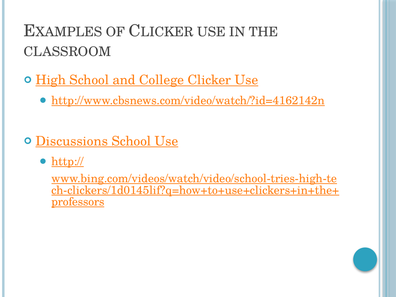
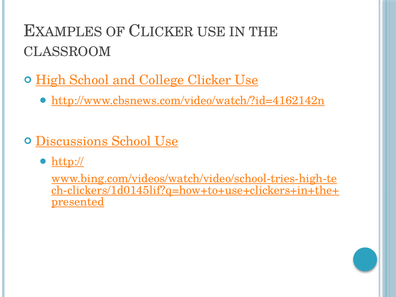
professors: professors -> presented (78, 202)
